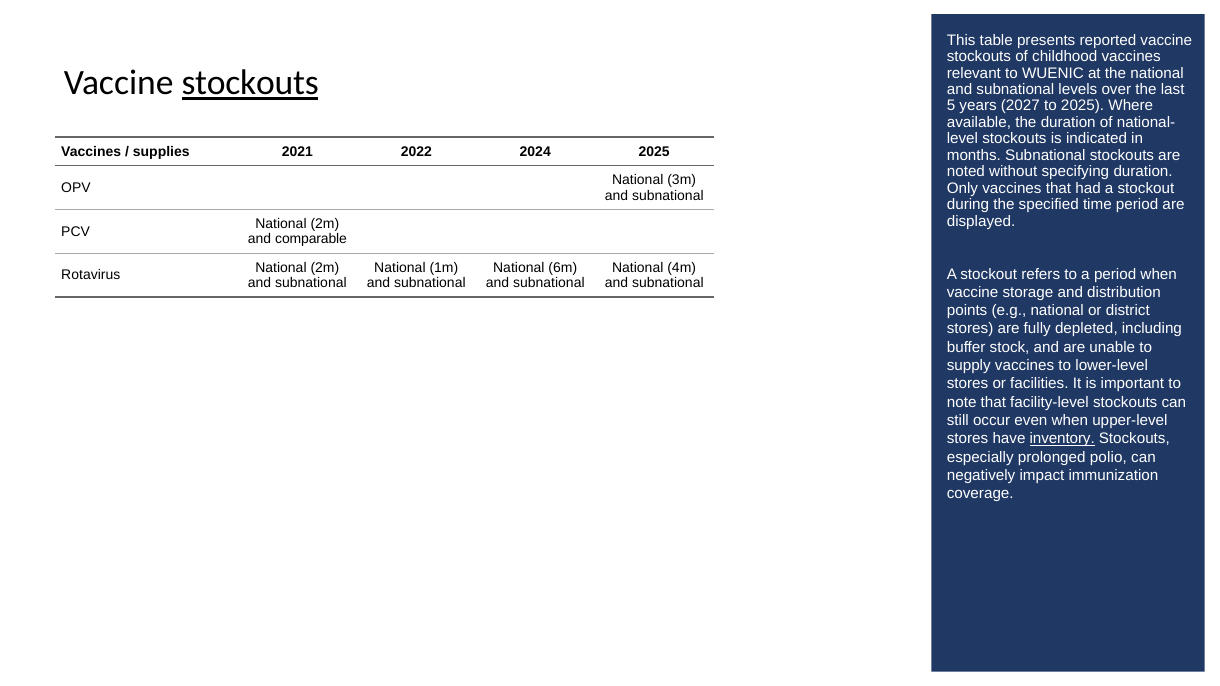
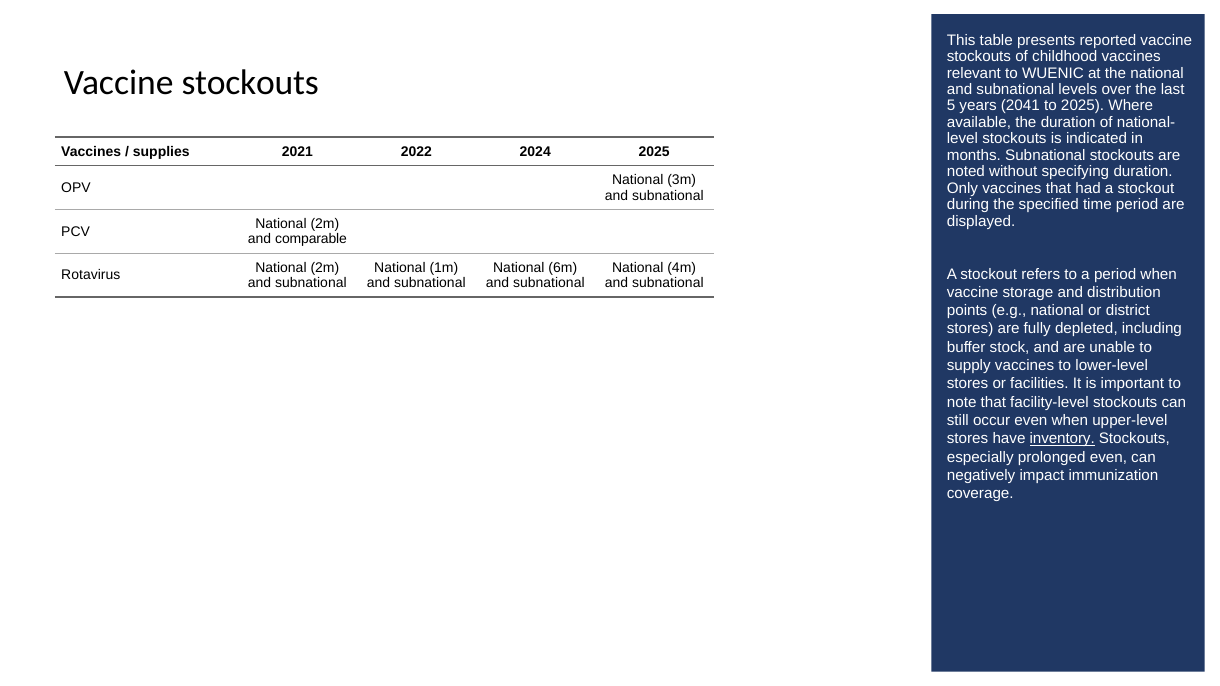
stockouts underline: present -> none (250, 83)
2027: 2027 -> 2041 (1020, 106)
prolonged polio: polio -> even (1108, 457)
